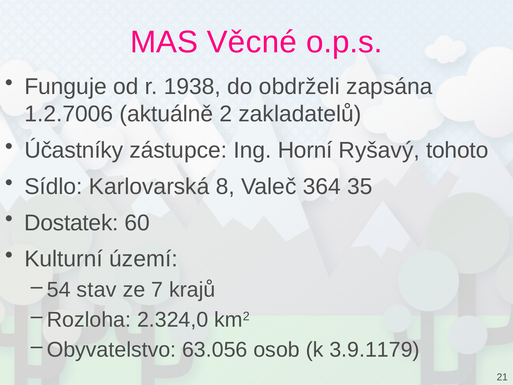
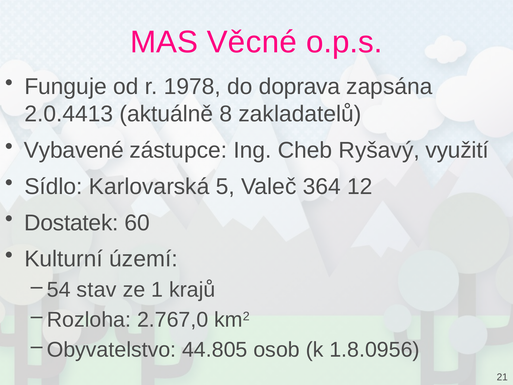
1938: 1938 -> 1978 (192, 87)
obdrželi: obdrželi -> doprava (299, 87)
1.2.7006: 1.2.7006 -> 2.0.4413 (69, 114)
2: 2 -> 8 (226, 114)
Účastníky: Účastníky -> Vybavené (74, 150)
Horní: Horní -> Cheb (305, 150)
tohoto: tohoto -> využití (457, 150)
8: 8 -> 5 (225, 186)
35: 35 -> 12 (360, 186)
7: 7 -> 1 (157, 290)
2.324,0: 2.324,0 -> 2.767,0 (173, 319)
63.056: 63.056 -> 44.805 (215, 349)
3.9.1179: 3.9.1179 -> 1.8.0956 (375, 349)
